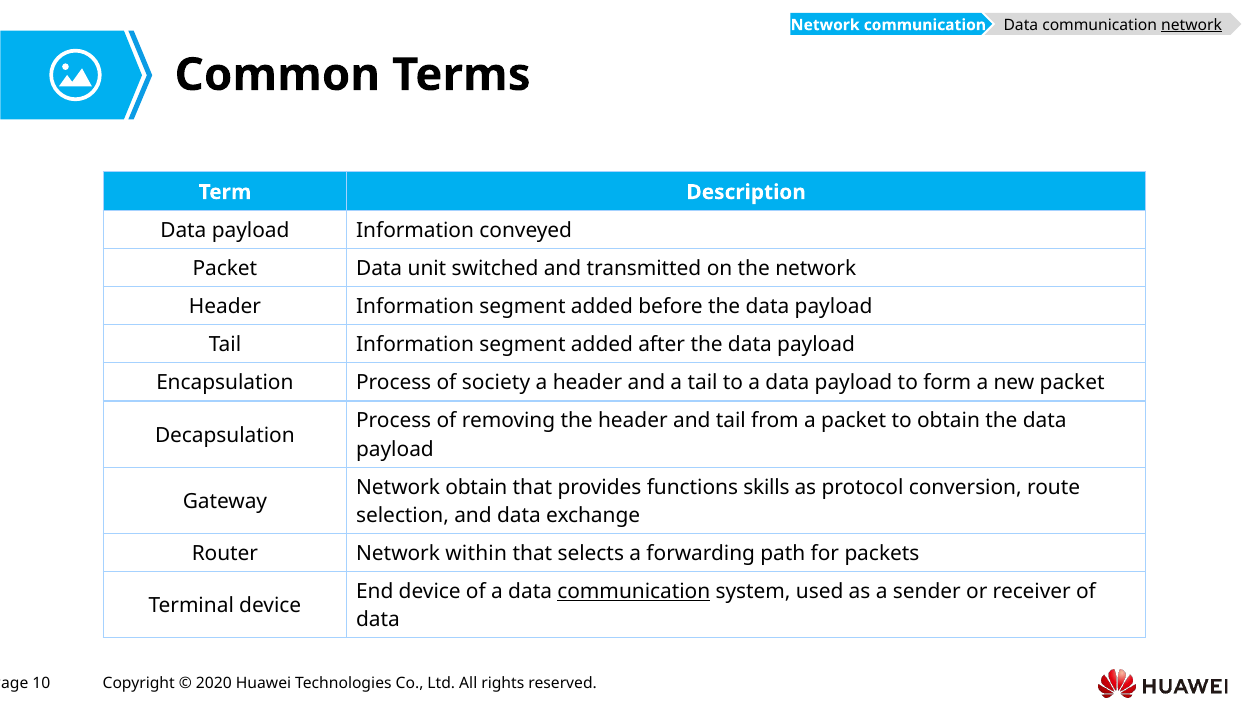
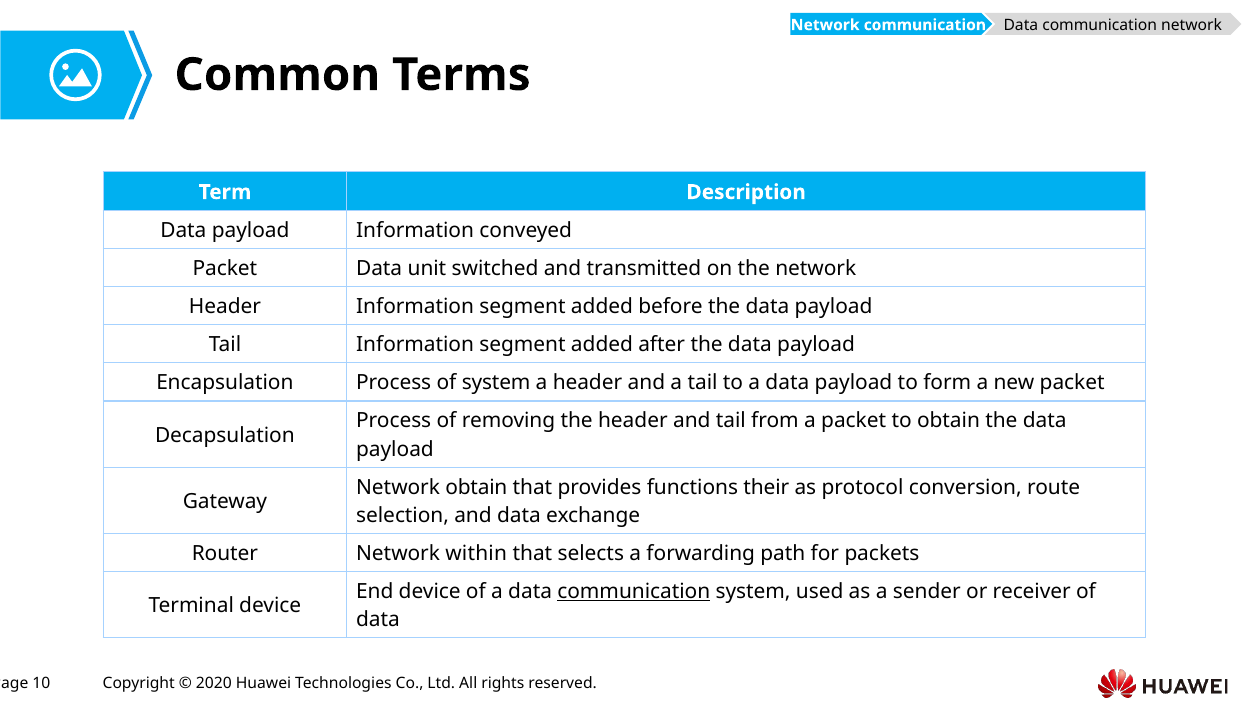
network underline: present -> none (1192, 25)
of society: society -> system (496, 383)
skills: skills -> their (766, 487)
